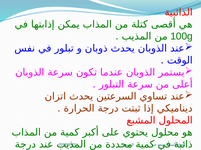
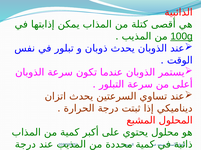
100g underline: none -> present (182, 37)
